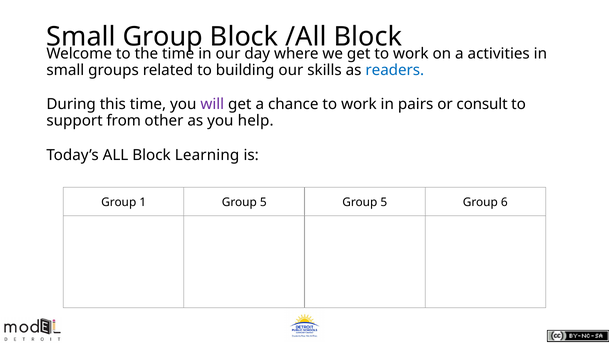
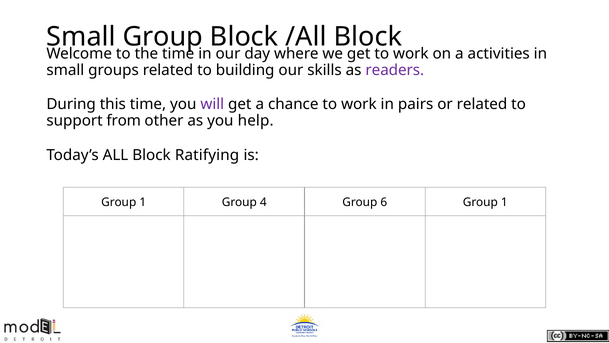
readers colour: blue -> purple (395, 70)
or consult: consult -> related (482, 104)
Learning: Learning -> Ratifying (207, 155)
1 Group 5: 5 -> 4 (263, 202)
5: 5 -> 6 (384, 202)
6: 6 -> 1 (504, 202)
